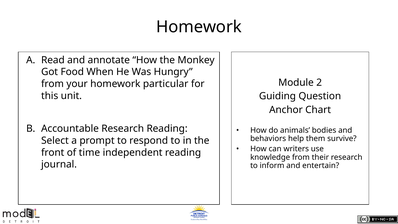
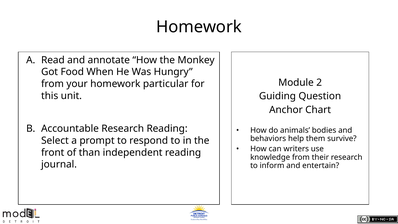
time: time -> than (89, 152)
